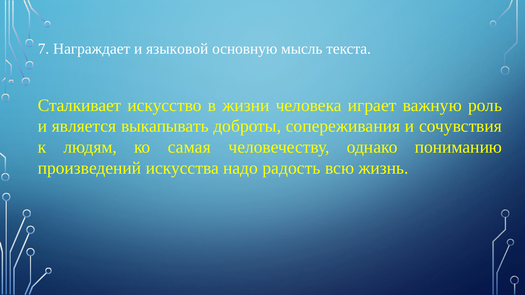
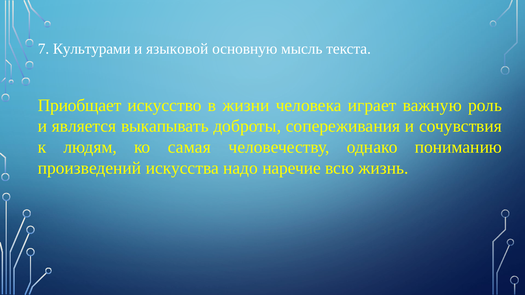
Награждает: Награждает -> Культурами (92, 49)
Сталкивает: Сталкивает -> Приобщает (80, 105)
радость: радость -> наречие (292, 168)
